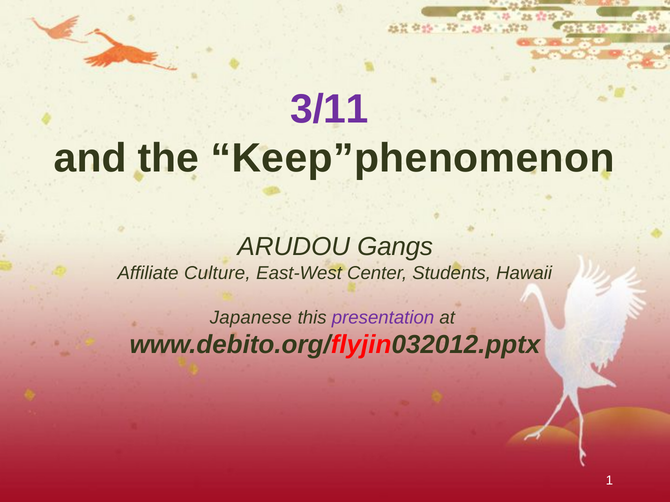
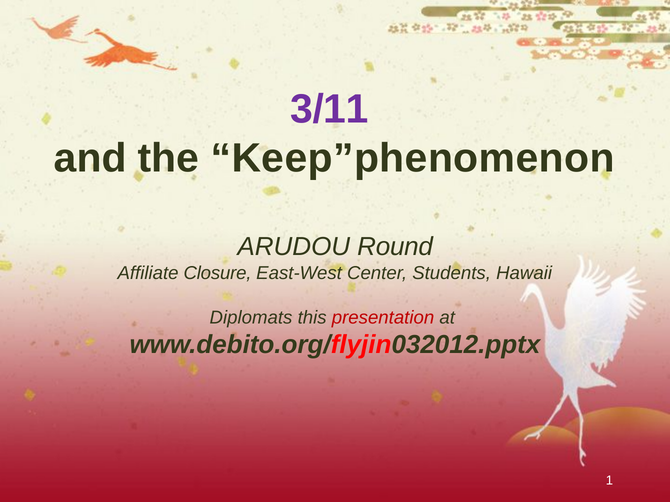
Gangs: Gangs -> Round (395, 247)
Culture: Culture -> Closure (218, 273)
Japanese: Japanese -> Diplomats (251, 318)
presentation colour: purple -> red (383, 318)
